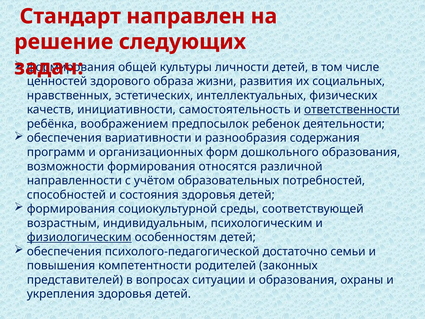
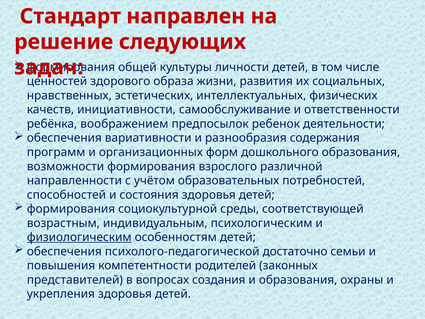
самостоятельность: самостоятельность -> самообслуживание (235, 110)
ответственности underline: present -> none (352, 110)
относятся: относятся -> взрослого (228, 166)
ситуации: ситуации -> создания (219, 280)
